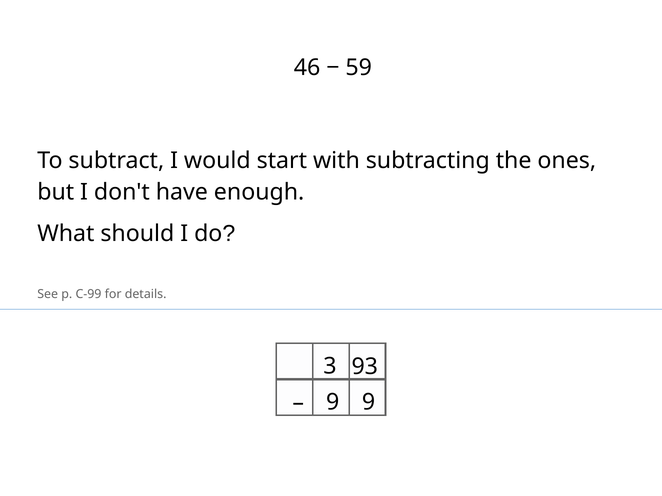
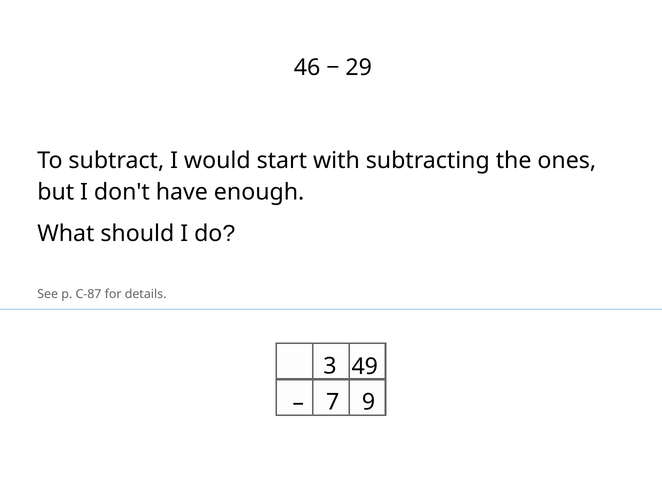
59: 59 -> 29 (359, 68)
C-99: C-99 -> C-87 (88, 295)
93: 93 -> 49 (365, 367)
9: 9 -> 7 (333, 402)
